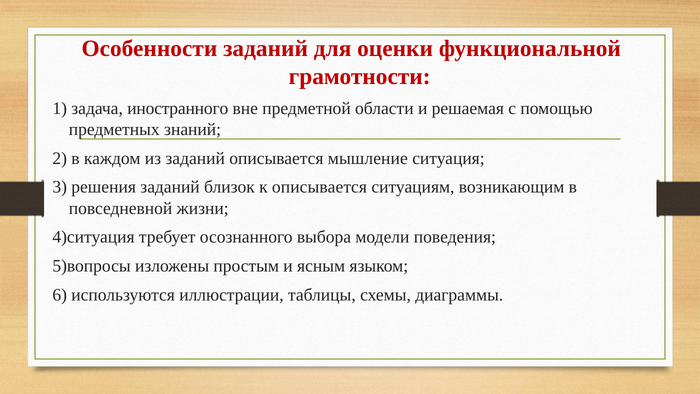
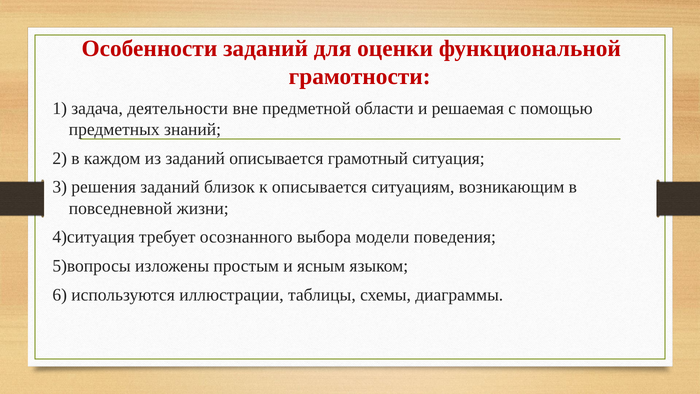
иностранного: иностранного -> деятельности (178, 108)
мышление: мышление -> грамотный (368, 158)
